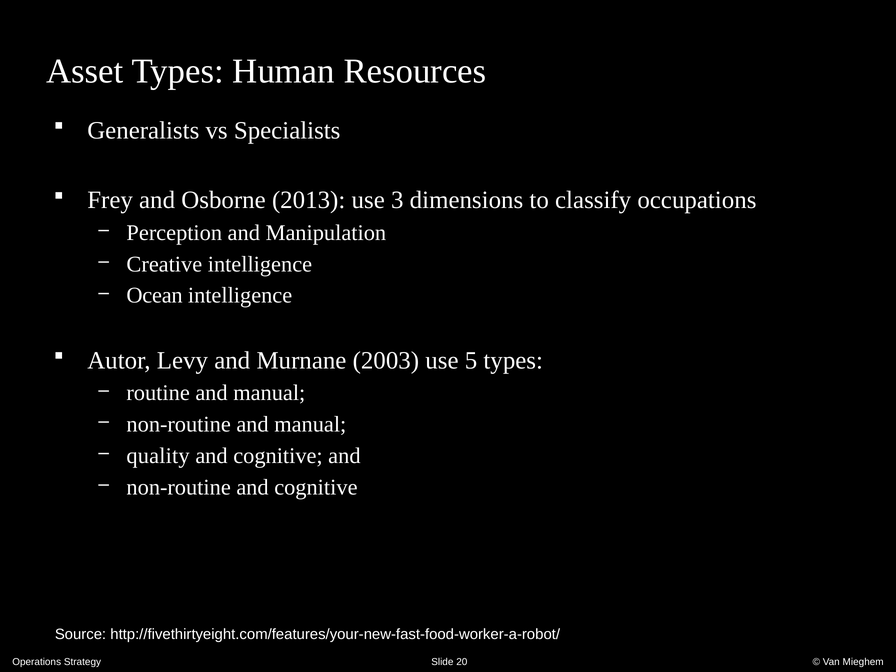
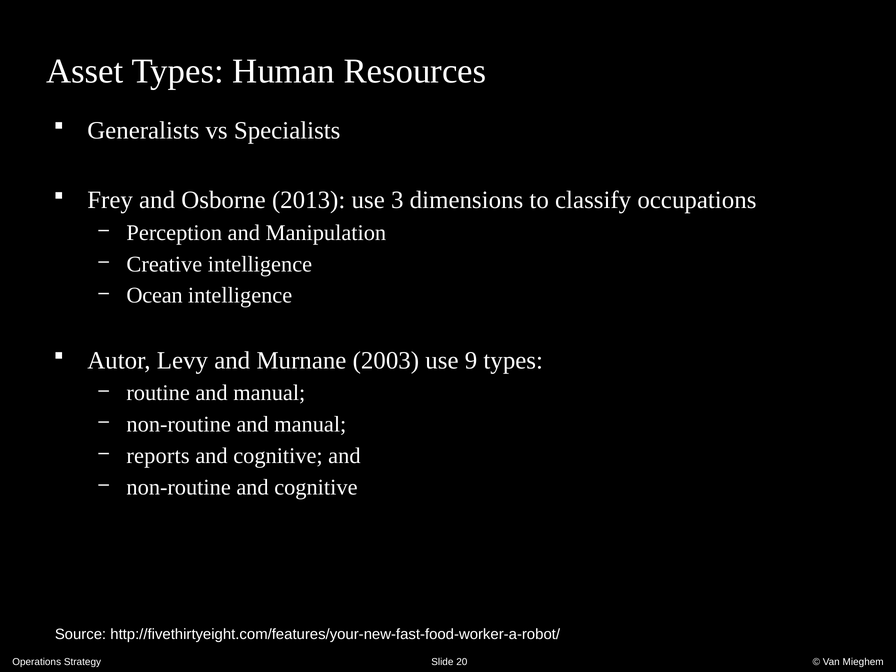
5: 5 -> 9 (471, 360)
quality: quality -> reports (158, 456)
